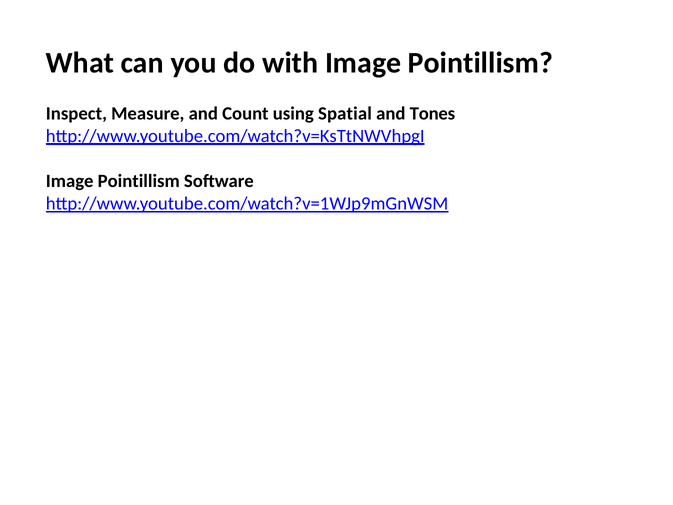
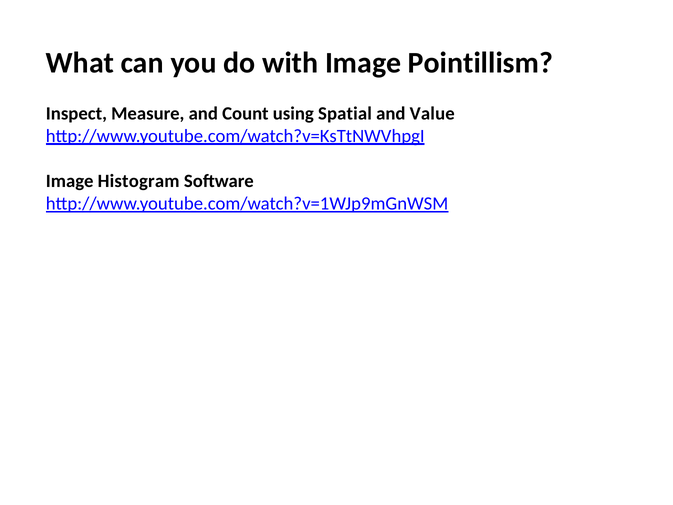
Tones: Tones -> Value (432, 113)
Pointillism: Pointillism -> Histogram (139, 181)
